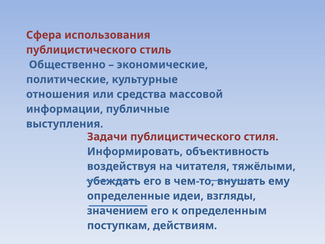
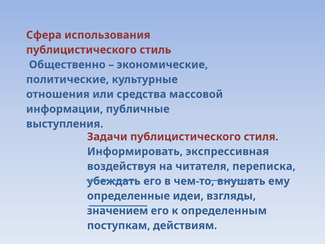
объективность: объективность -> экспрессивная (227, 151)
тяжёлыми: тяжёлыми -> переписка (264, 166)
